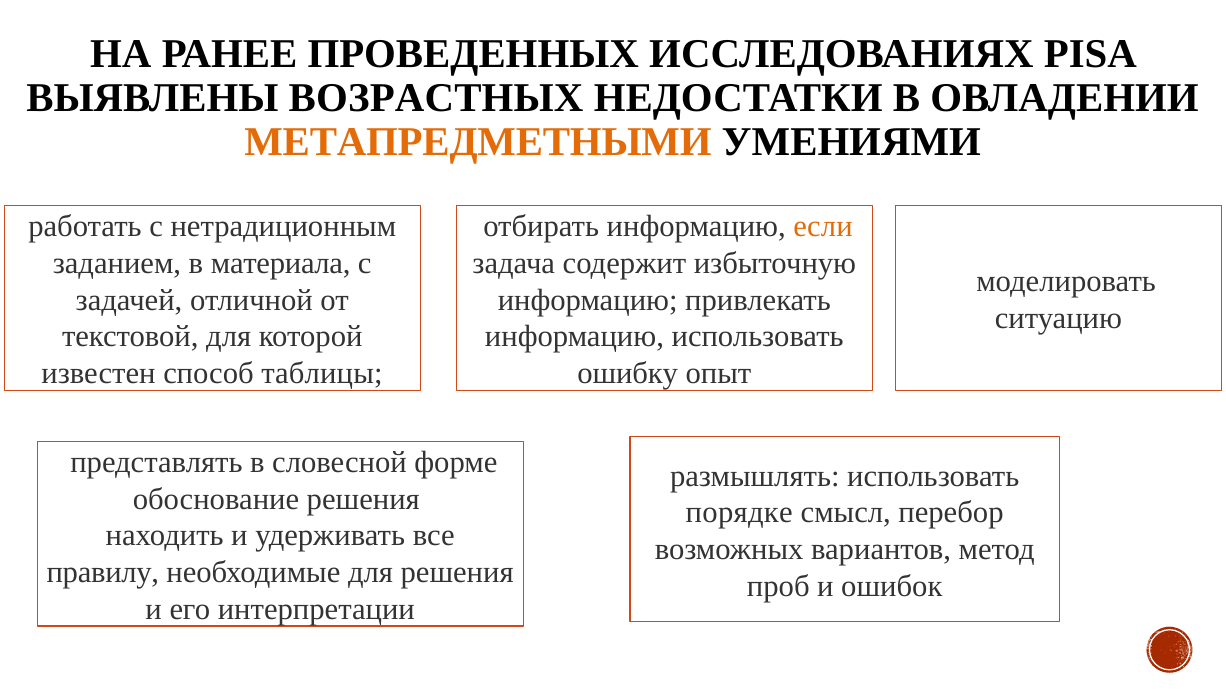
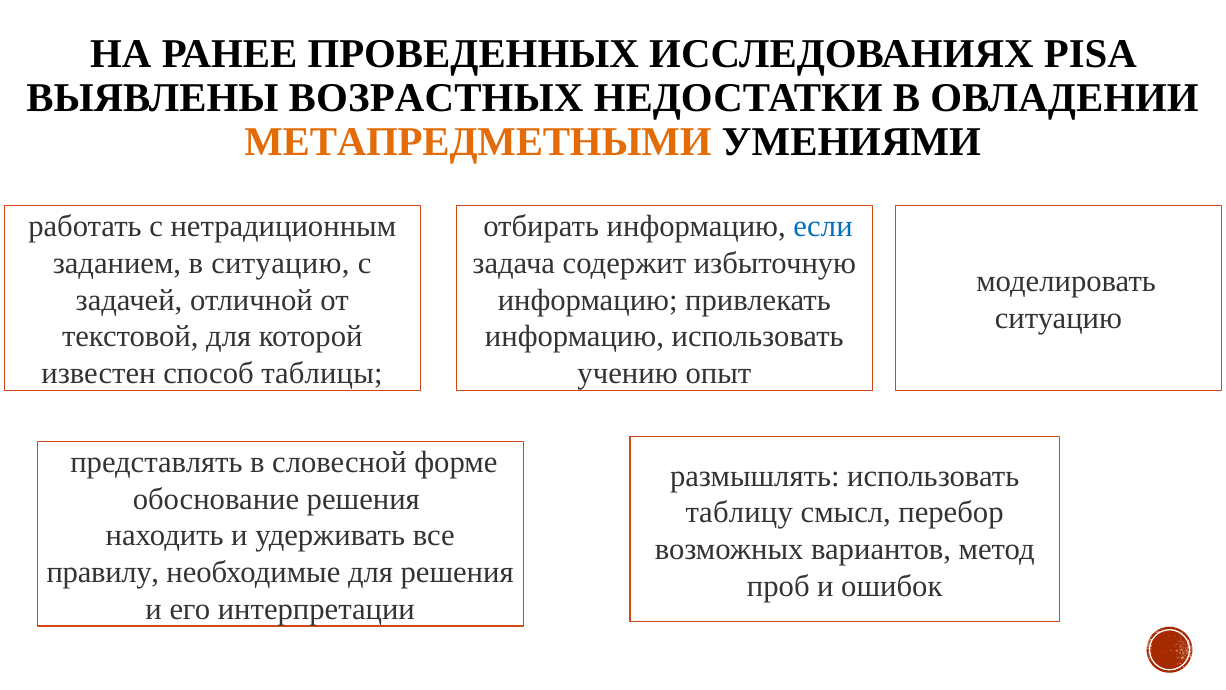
если colour: orange -> blue (823, 226)
в материала: материала -> ситуацию (280, 263)
ошибку: ошибку -> учению (628, 373)
порядке: порядке -> таблицу (739, 513)
